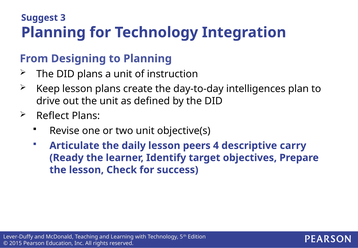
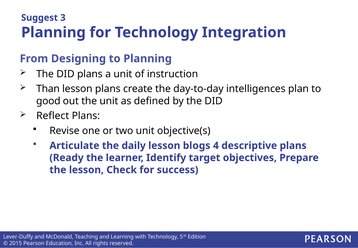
Keep: Keep -> Than (48, 89)
drive: drive -> good (48, 101)
peers: peers -> blogs (197, 146)
descriptive carry: carry -> plans (293, 146)
